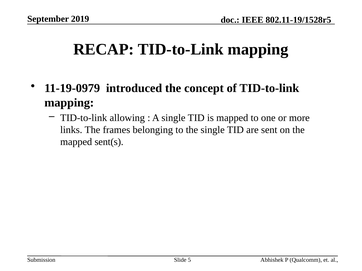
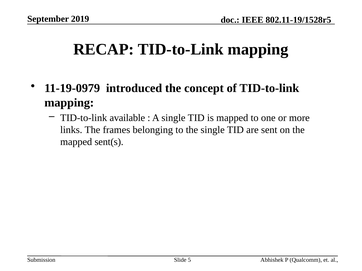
allowing: allowing -> available (127, 118)
